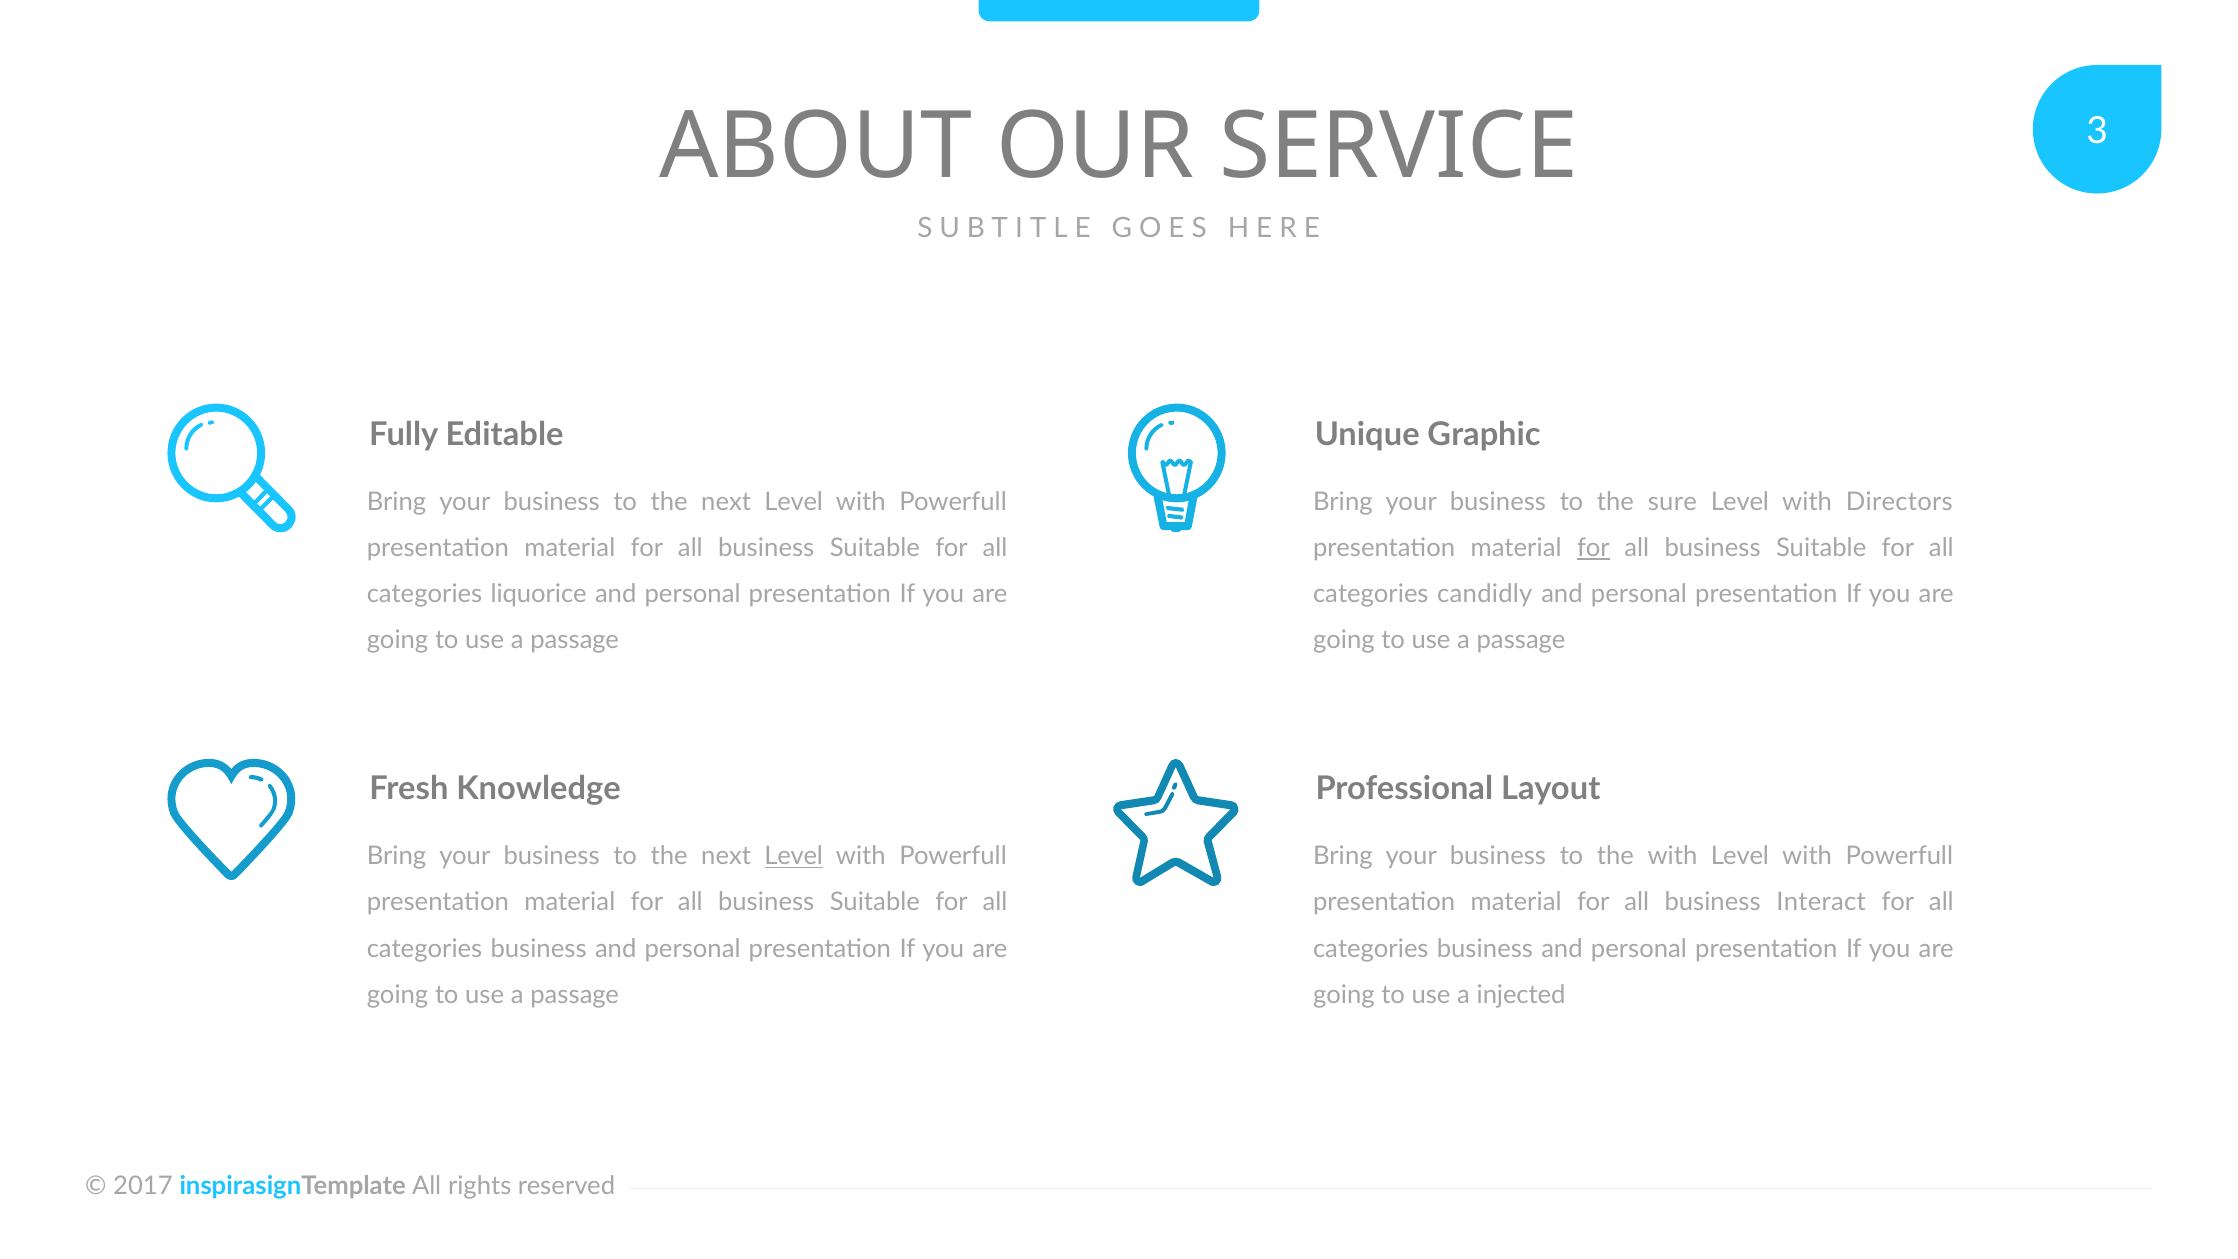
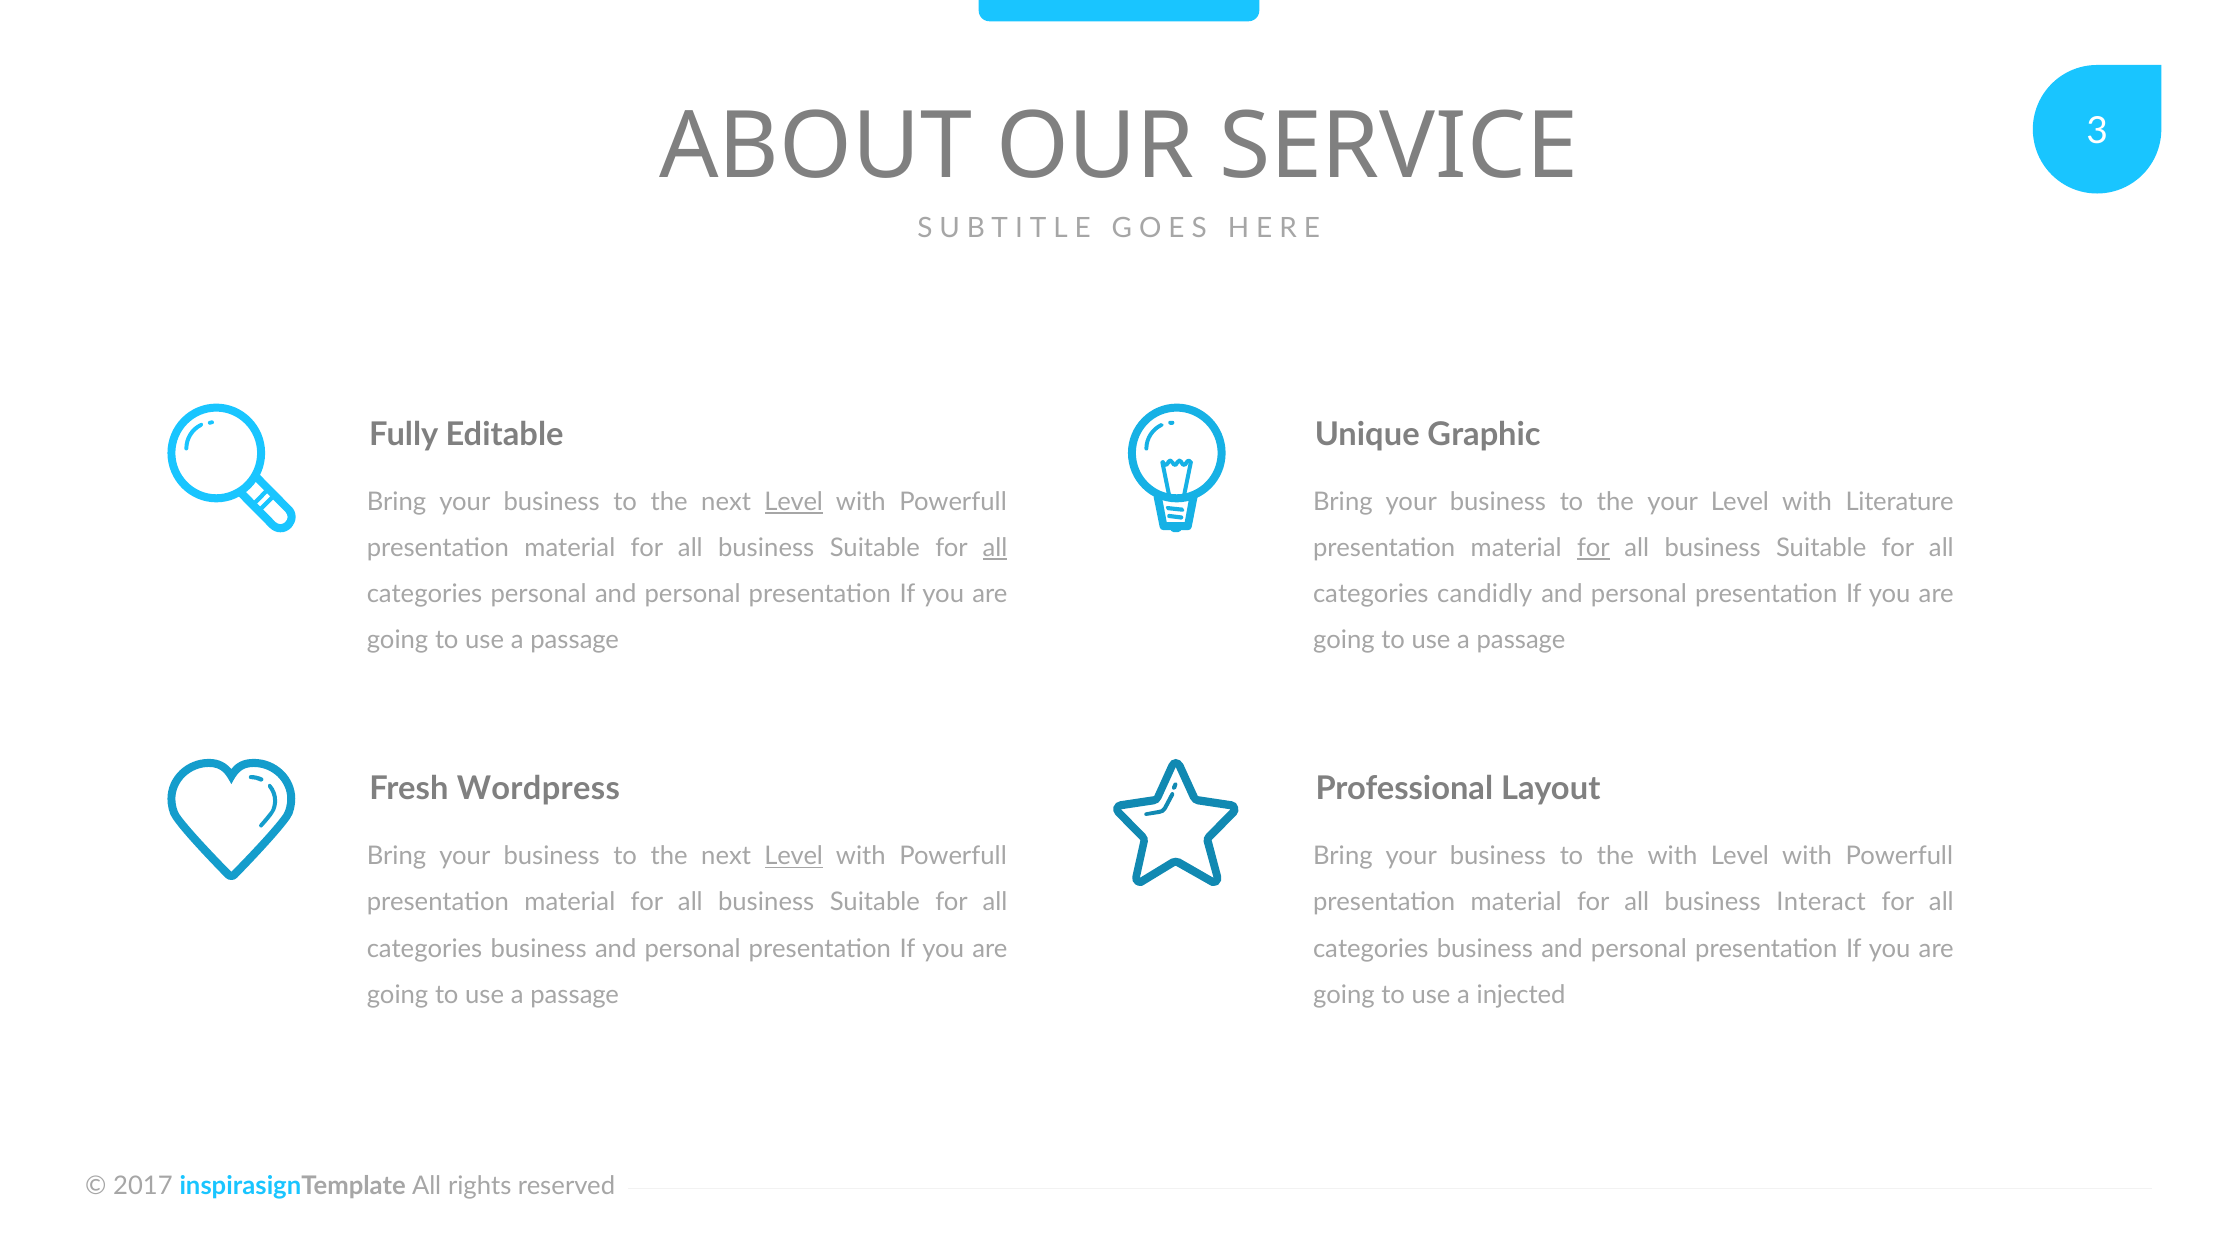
Level underline: none -> present (794, 502)
the sure: sure -> your (1673, 502)
Directors: Directors -> Literature (1900, 502)
all underline: none -> present (995, 548)
categories liquorice: liquorice -> personal (539, 594)
Knowledge: Knowledge -> Wordpress (538, 789)
